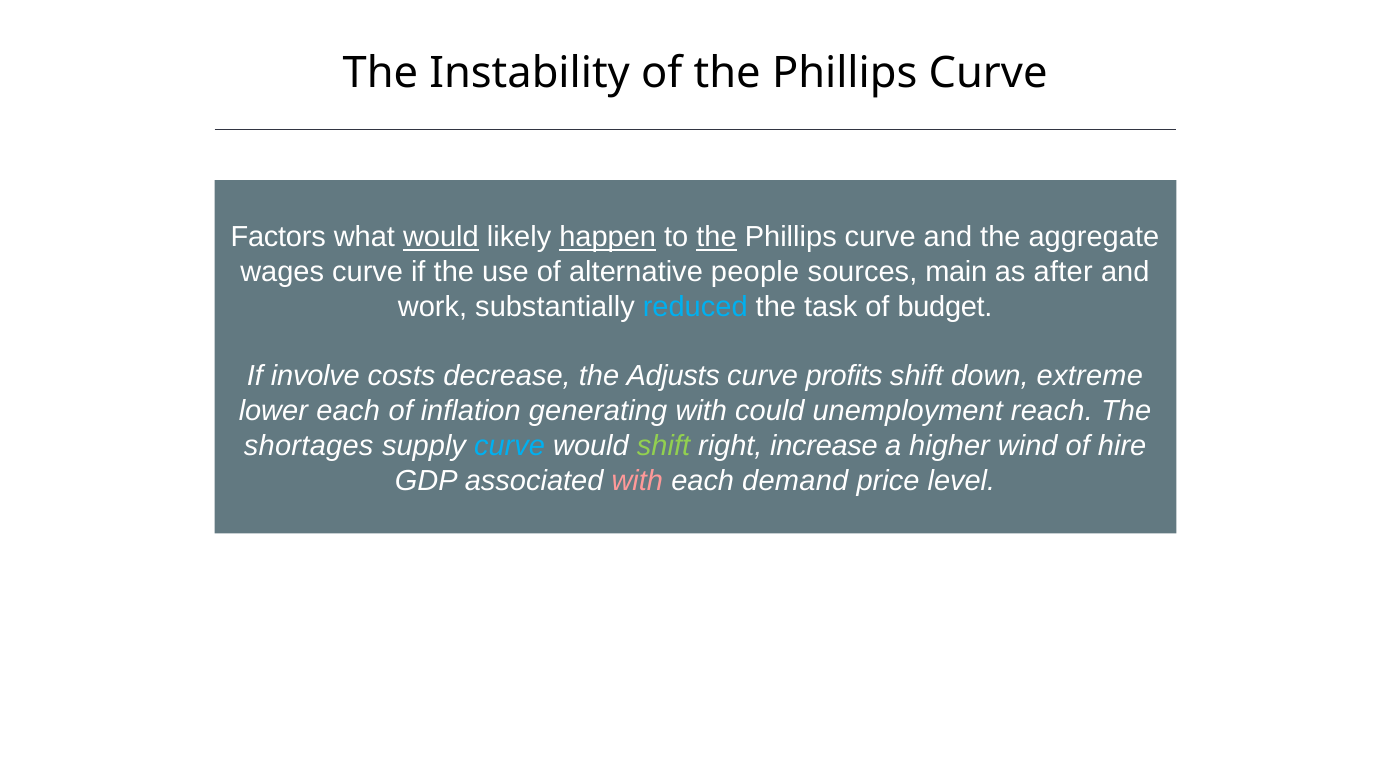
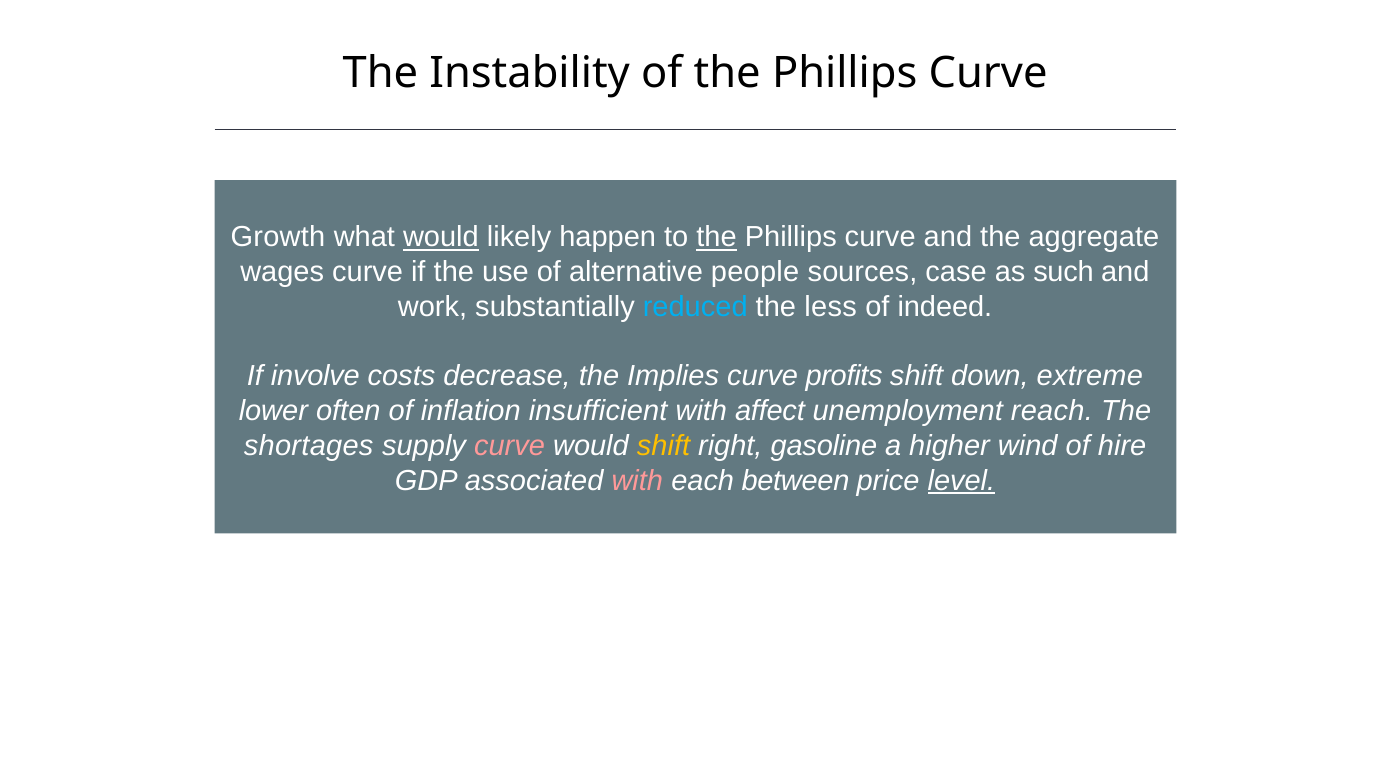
Factors: Factors -> Growth (278, 237)
happen underline: present -> none (608, 237)
main: main -> case (956, 272)
after: after -> such (1063, 272)
task: task -> less (831, 307)
budget: budget -> indeed (945, 307)
Adjusts: Adjusts -> Implies (673, 376)
lower each: each -> often (348, 411)
generating: generating -> insufficient (598, 411)
could: could -> affect (770, 411)
curve colour: light blue -> pink (510, 446)
shift colour: light green -> yellow (664, 446)
increase: increase -> gasoline (824, 446)
demand: demand -> between (795, 481)
level underline: none -> present (961, 481)
